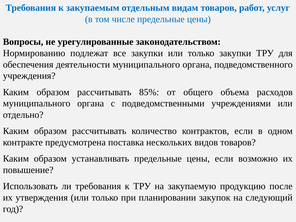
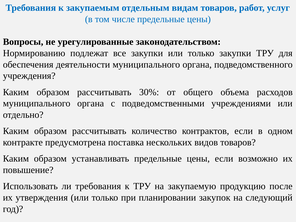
85%: 85% -> 30% (149, 92)
